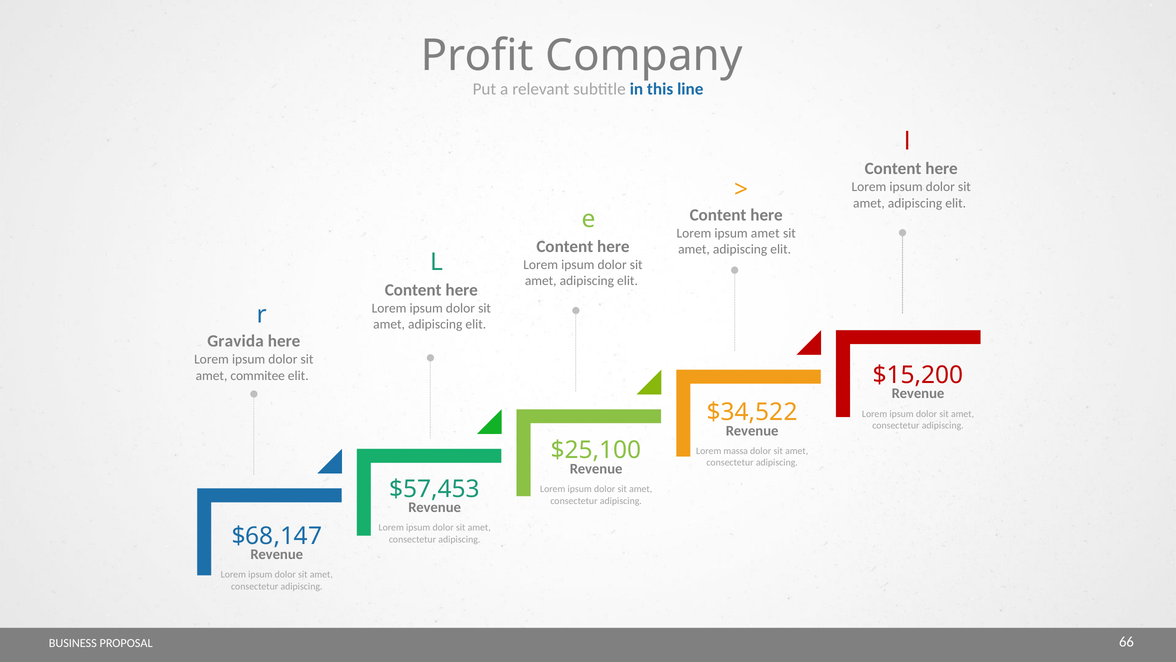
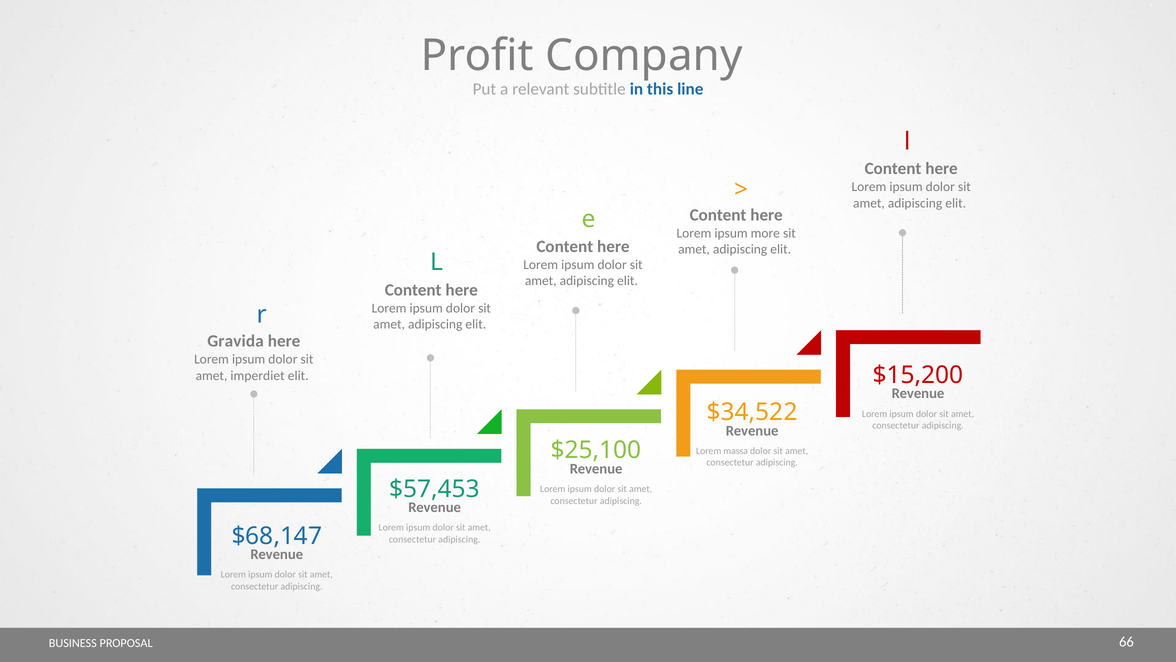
ipsum amet: amet -> more (765, 233)
commitee: commitee -> imperdiet (258, 375)
